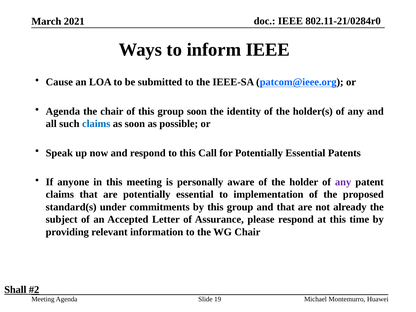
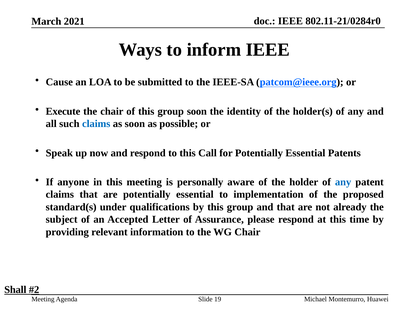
Agenda: Agenda -> Execute (63, 111)
any colour: purple -> blue (343, 182)
commitments: commitments -> qualifications (160, 207)
